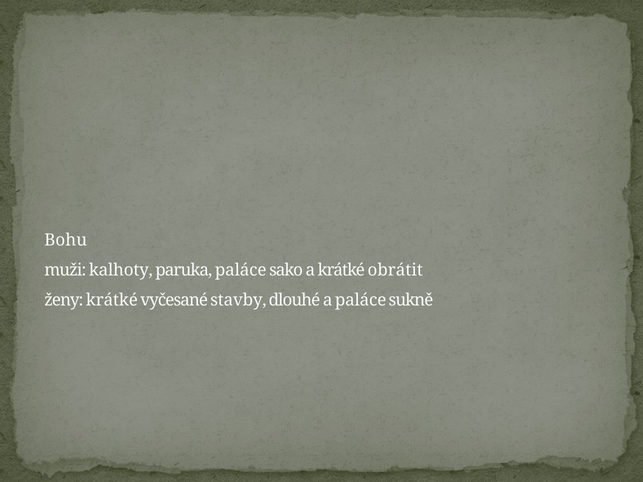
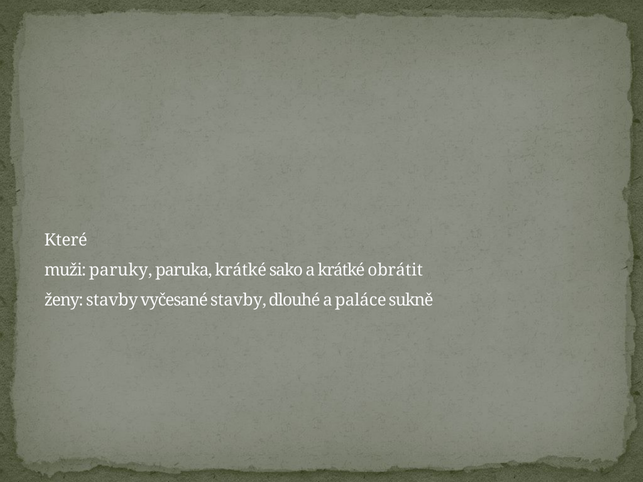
Bohu: Bohu -> Které (66, 240)
kalhoty: kalhoty -> paruky (121, 270)
paruka paláce: paláce -> krátké (241, 270)
ženy krátké: krátké -> stavby (112, 300)
